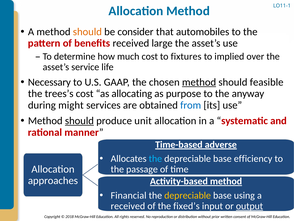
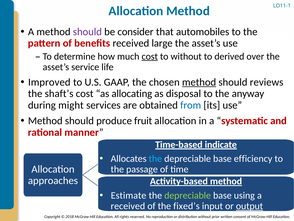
should colour: orange -> purple (87, 32)
cost underline: none -> present (150, 56)
to fixtures: fixtures -> without (186, 56)
implied: implied -> derived (229, 56)
Necessary: Necessary -> Improved (49, 82)
feasible: feasible -> reviews (267, 82)
trees’s: trees’s -> shaft’s (59, 93)
purpose: purpose -> disposal (183, 93)
should underline: present -> none (79, 120)
unit: unit -> fruit (143, 120)
adverse: adverse -> indicate (221, 144)
Financial: Financial -> Estimate (129, 195)
depreciable colour: yellow -> light green (188, 195)
